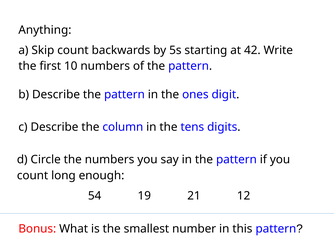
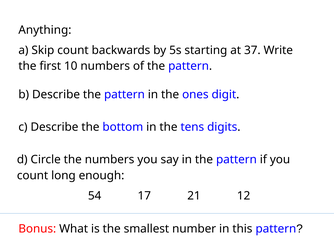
42: 42 -> 37 (252, 50)
column: column -> bottom (123, 127)
19: 19 -> 17 (144, 196)
